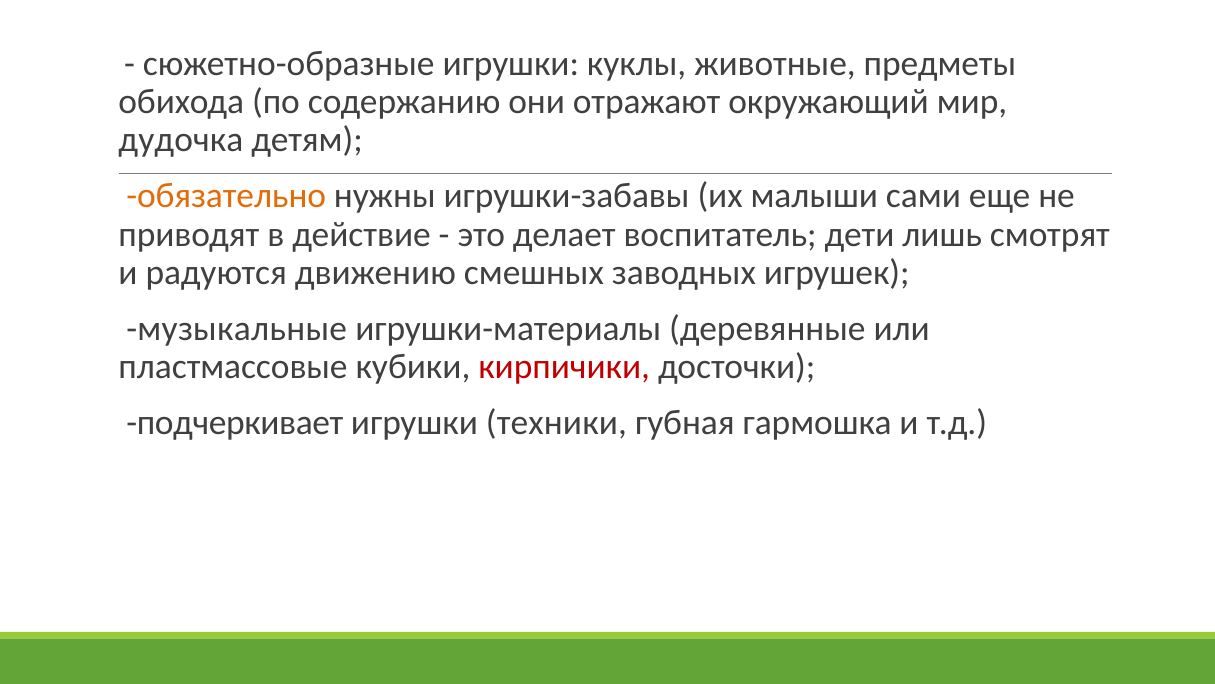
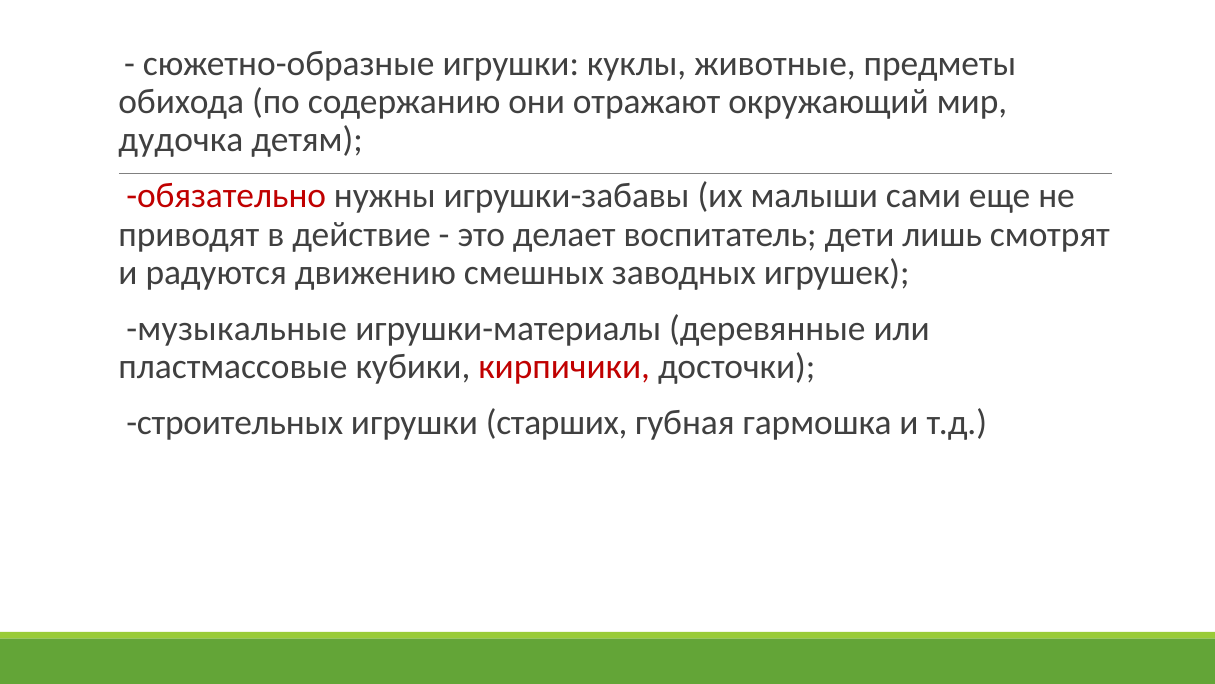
обязательно colour: orange -> red (226, 196)
подчеркивает: подчеркивает -> строительных (235, 423)
техники: техники -> старших (557, 423)
